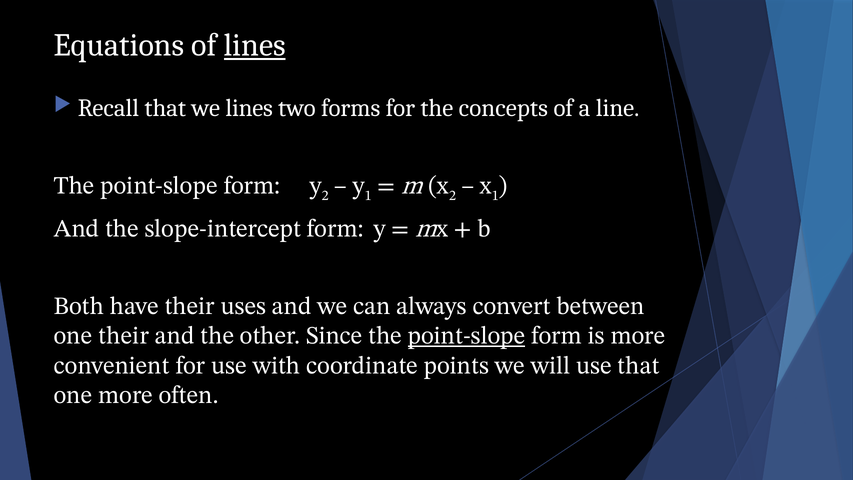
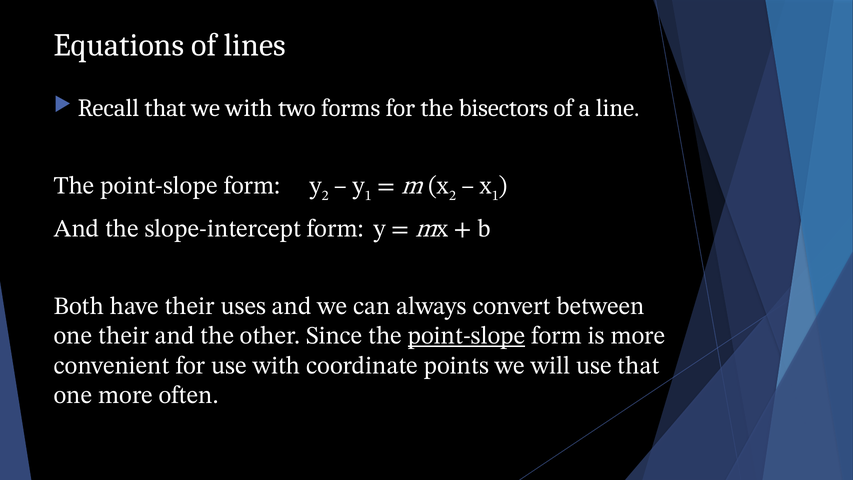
lines underline: present -> none (255, 45)
we lines: lines -> with (249, 108)
concepts: concepts -> bisectors (503, 108)
